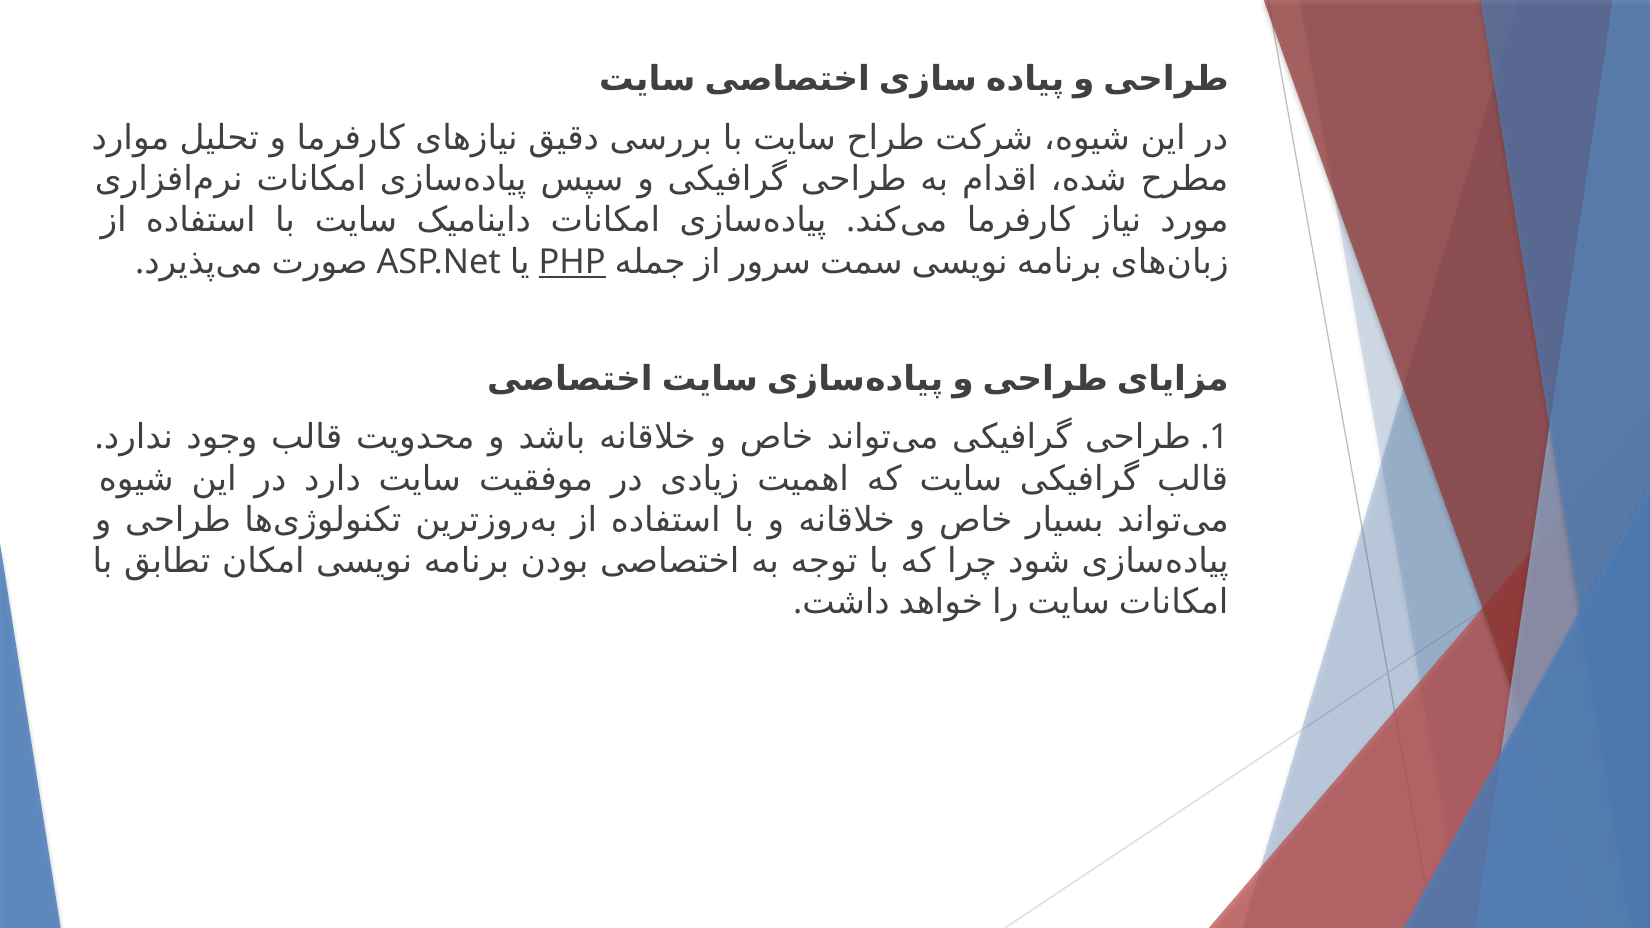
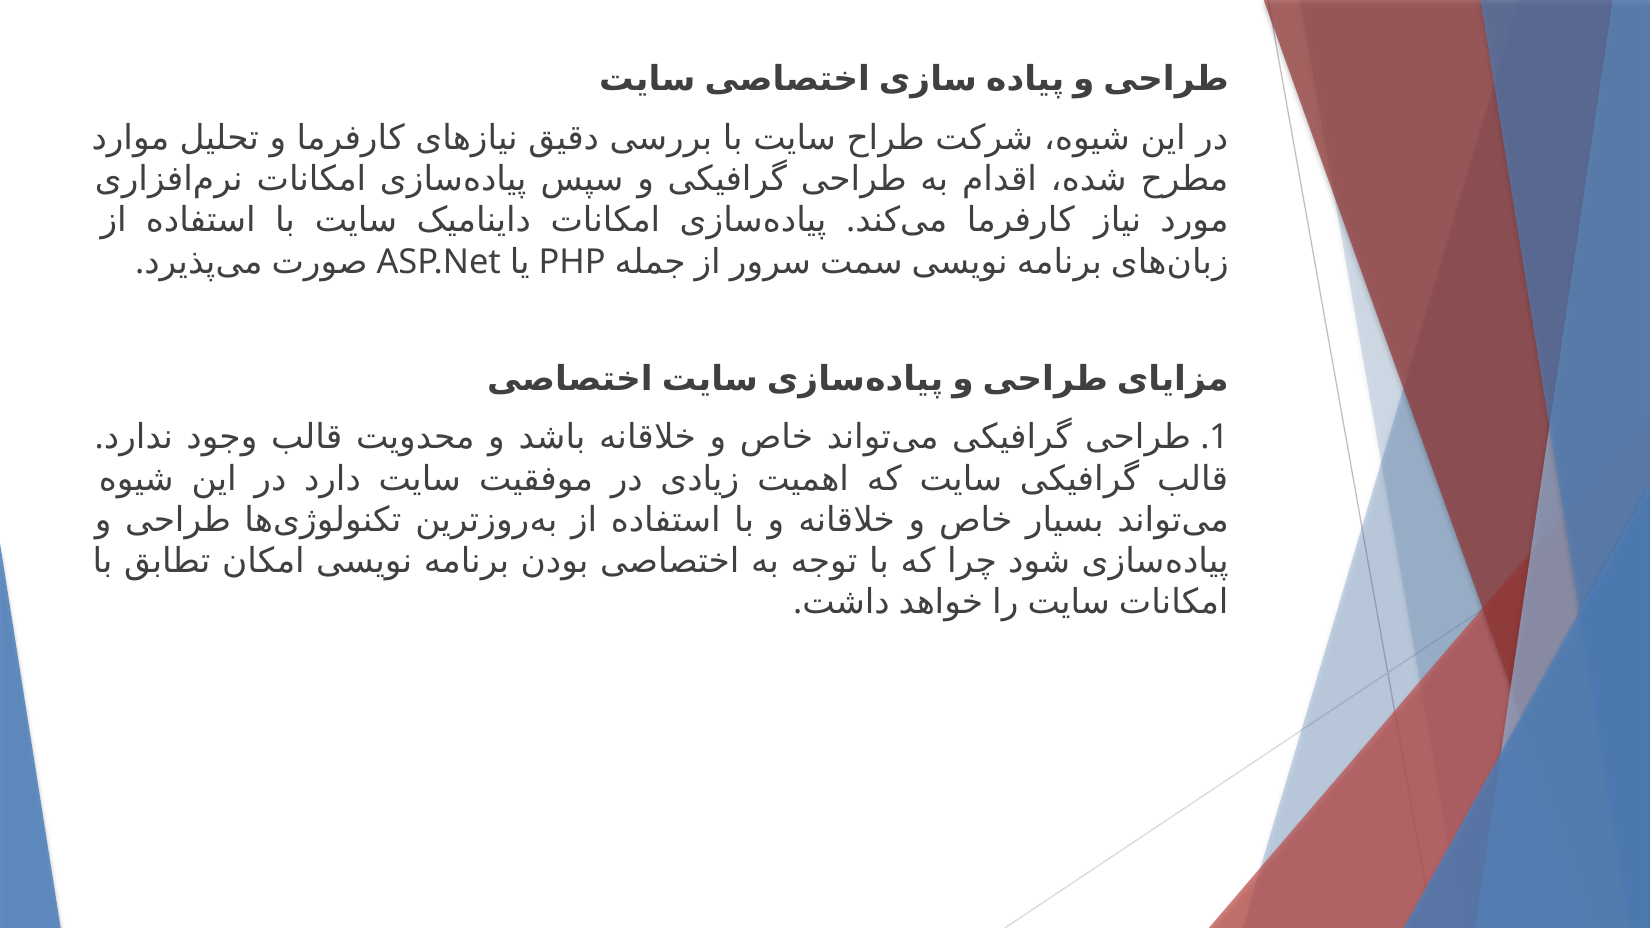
PHP underline: present -> none (572, 262)
